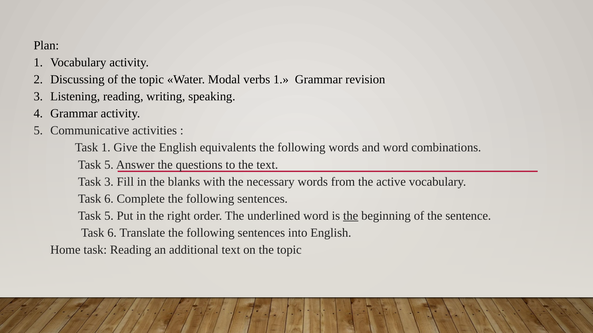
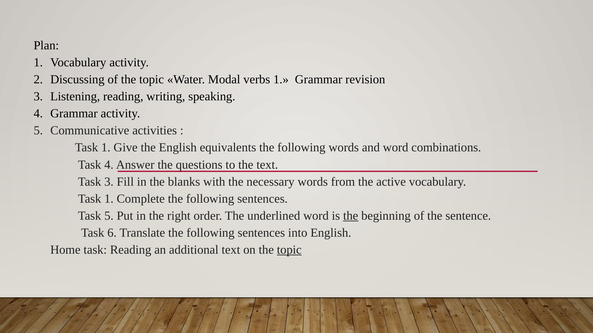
5: 5 -> 4 (109, 165)
6: 6 -> 1 (109, 199)
topic underline: none -> present (289, 250)
